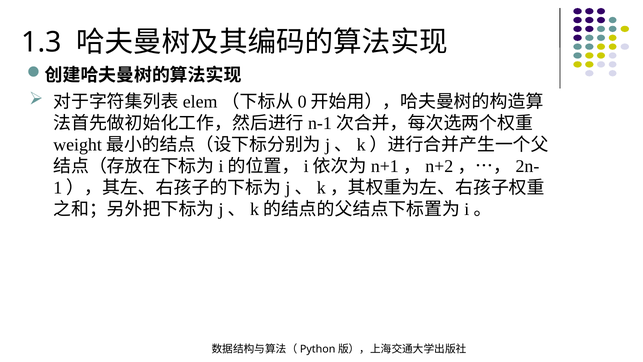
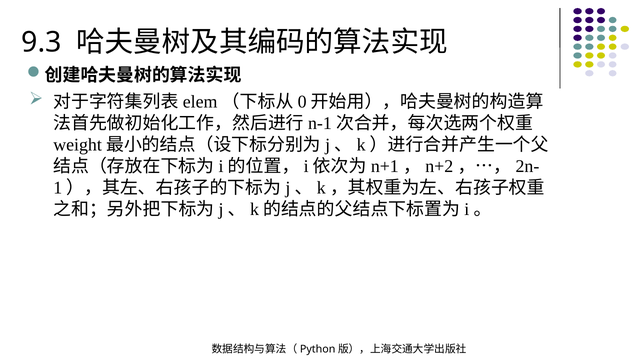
1.3: 1.3 -> 9.3 (42, 42)
